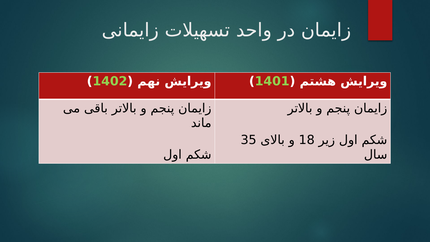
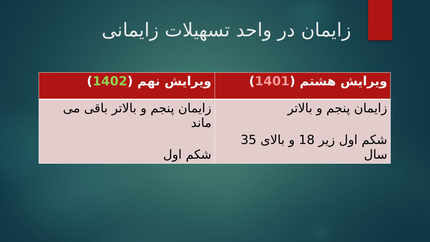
1401 colour: light green -> pink (272, 81)
